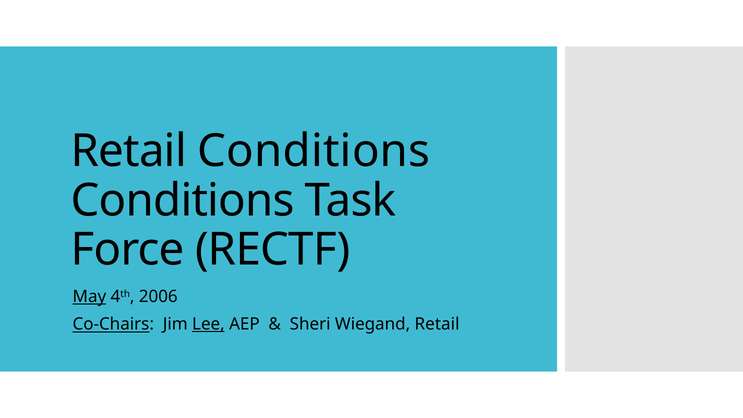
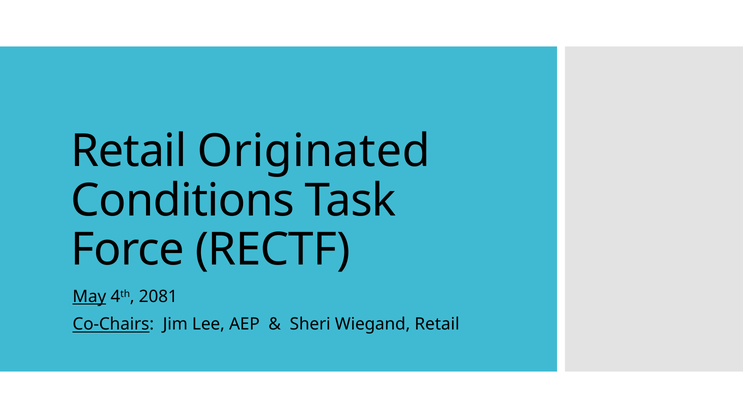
Retail Conditions: Conditions -> Originated (314, 151)
2006: 2006 -> 2081 (158, 296)
Lee underline: present -> none (208, 324)
